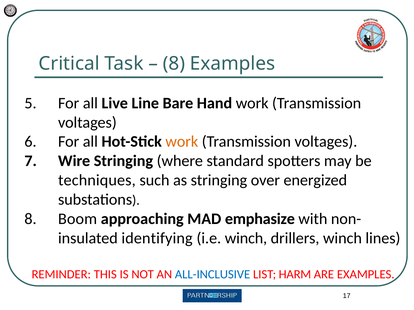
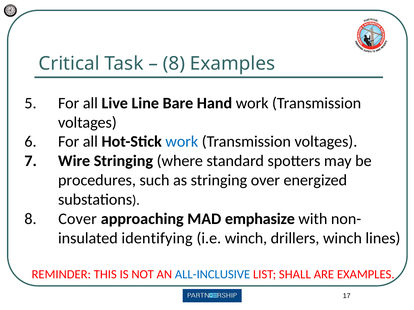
work colour: orange -> blue (182, 142)
techniques: techniques -> procedures (97, 181)
Boom: Boom -> Cover (78, 219)
HARM: HARM -> SHALL (295, 275)
